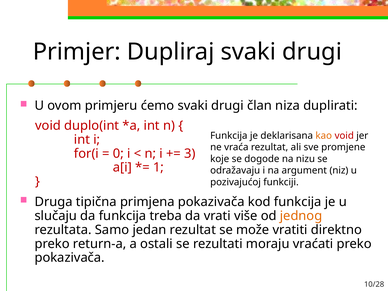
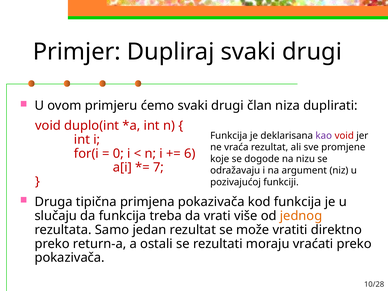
kao colour: orange -> purple (324, 136)
3: 3 -> 6 (190, 154)
1: 1 -> 7 (159, 167)
